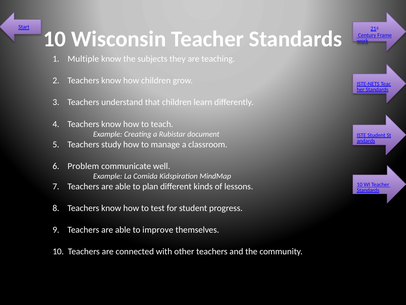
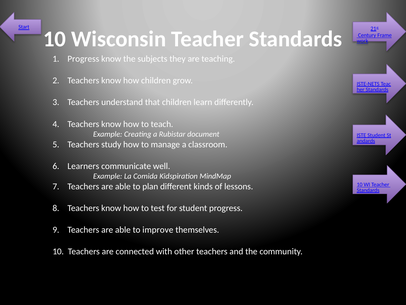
1 Multiple: Multiple -> Progress (83, 59)
Problem: Problem -> Learners (83, 166)
